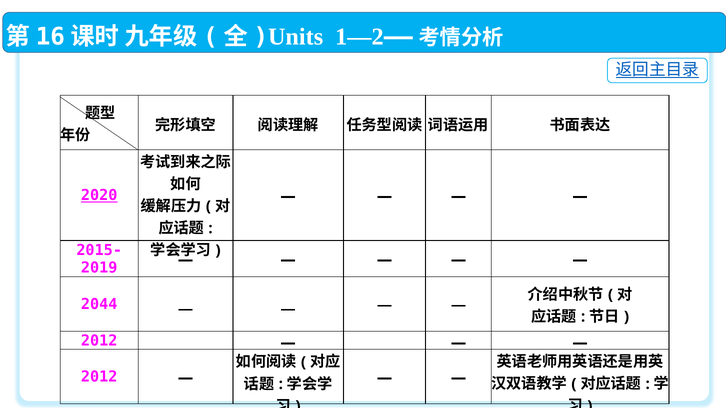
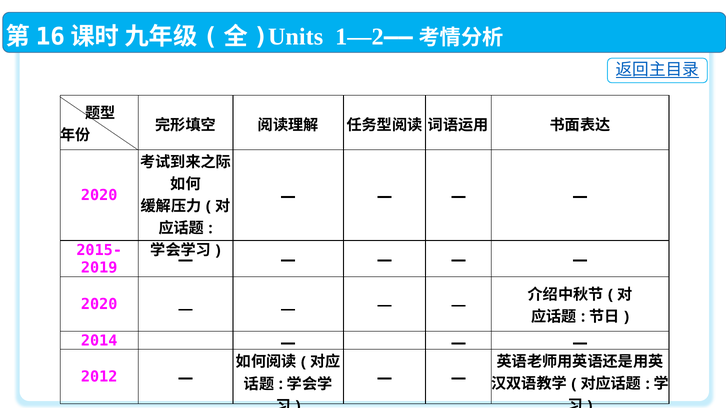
2020 underline: present -> none (99, 196)
2044: 2044 -> 2020 (99, 305)
2012: 2012 -> 2014 (99, 341)
